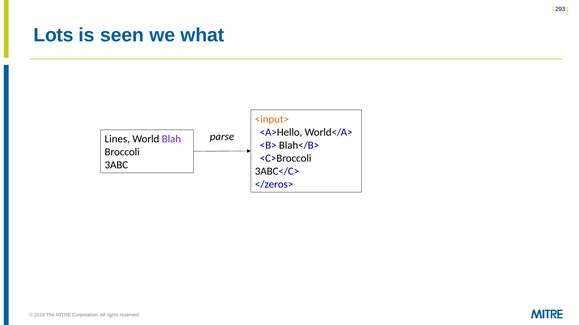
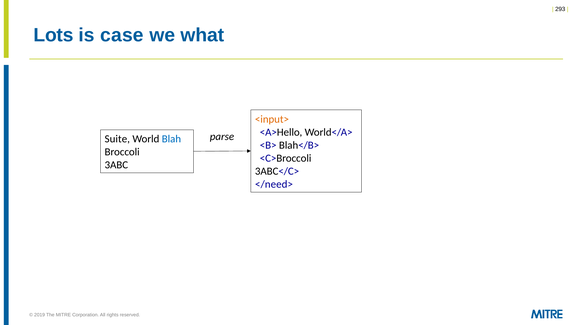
seen: seen -> case (122, 35)
Lines: Lines -> Suite (117, 139)
Blah colour: purple -> blue (171, 139)
</zeros>: </zeros> -> </need> (274, 185)
